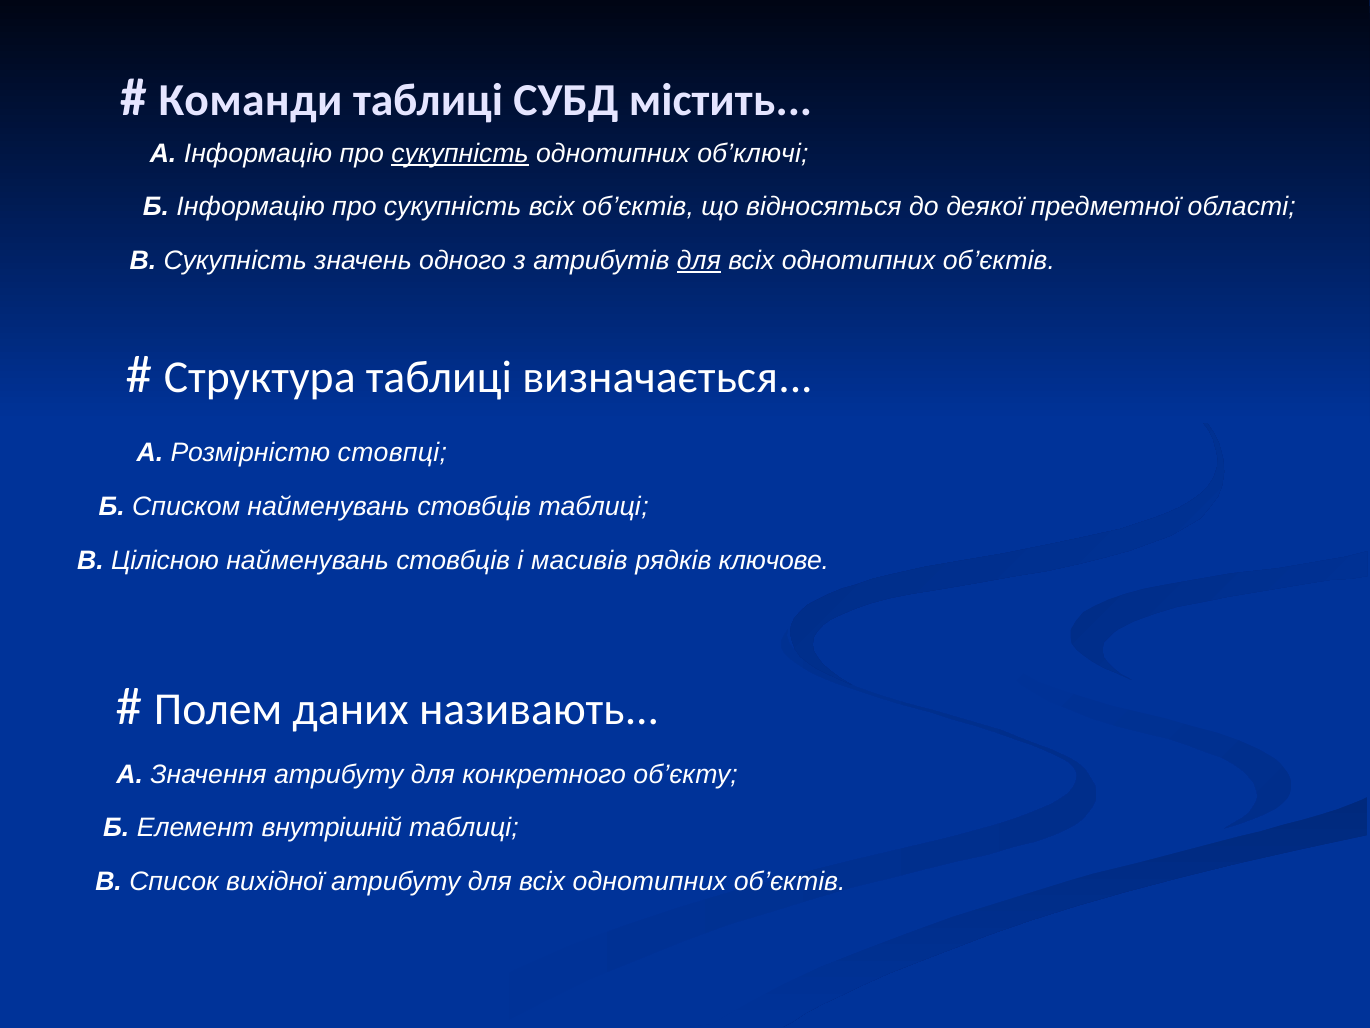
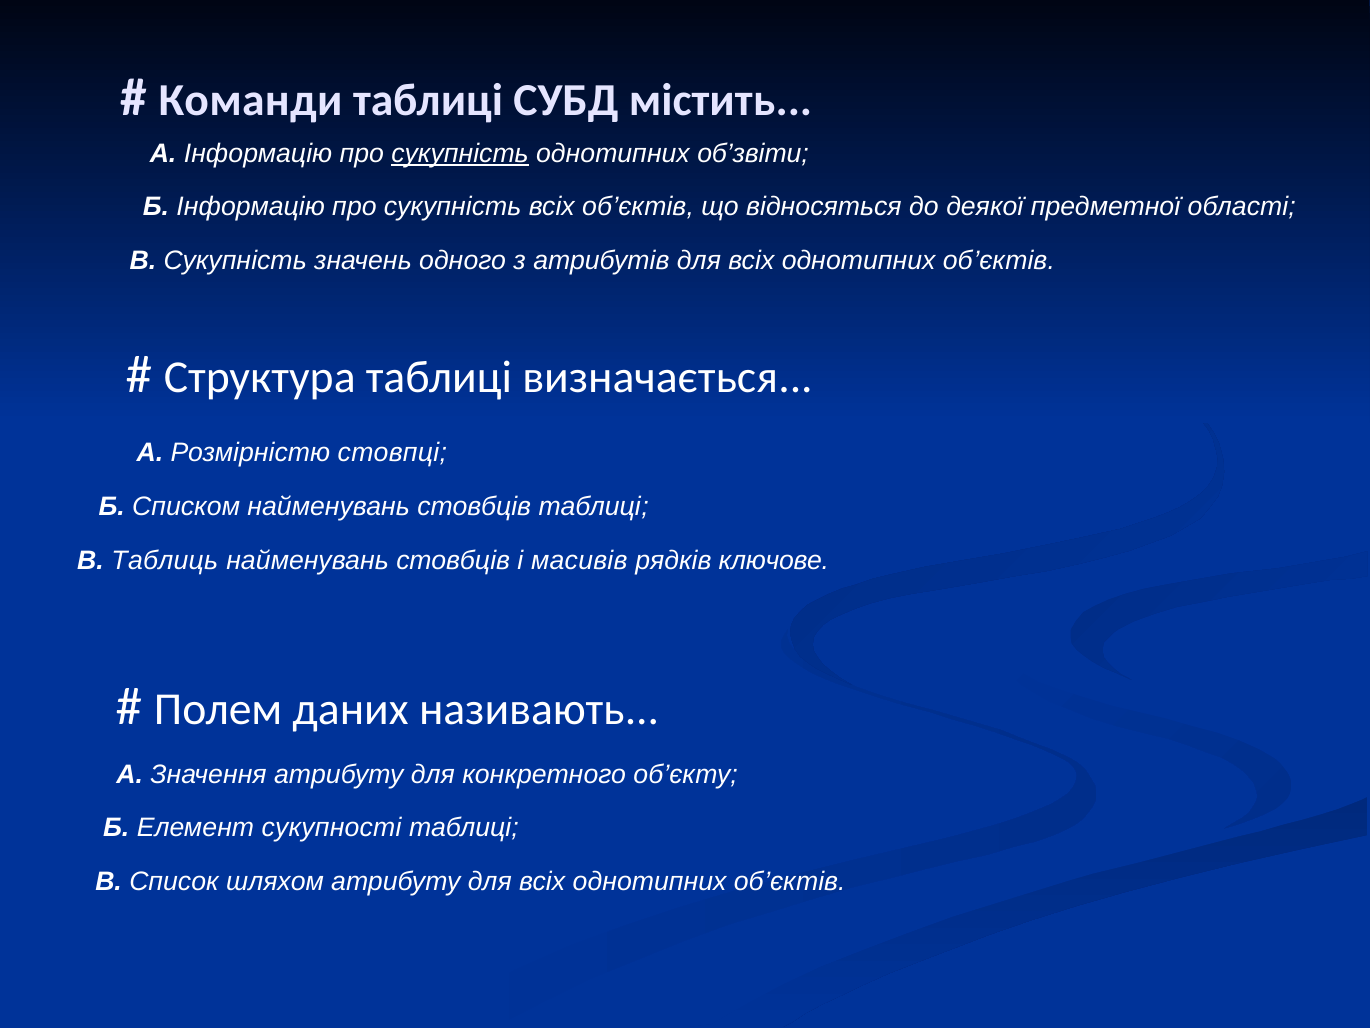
об’ключі: об’ключі -> об’звіти (753, 153)
для underline: present -> none (699, 260)
Цілісною: Цілісною -> Таблиць (165, 560)
внутрішній: внутрішній -> сукупності (332, 828)
вихідної: вихідної -> шляхом (275, 881)
